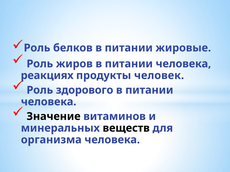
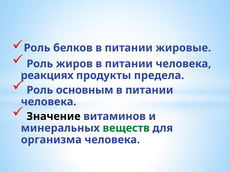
человек: человек -> предела (159, 76)
здорового: здорового -> основным (85, 90)
веществ colour: black -> green (126, 128)
